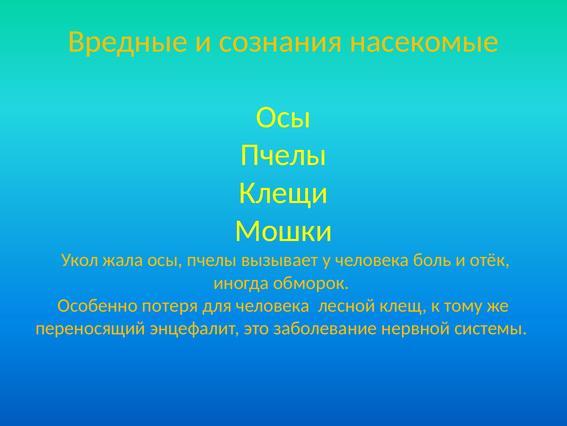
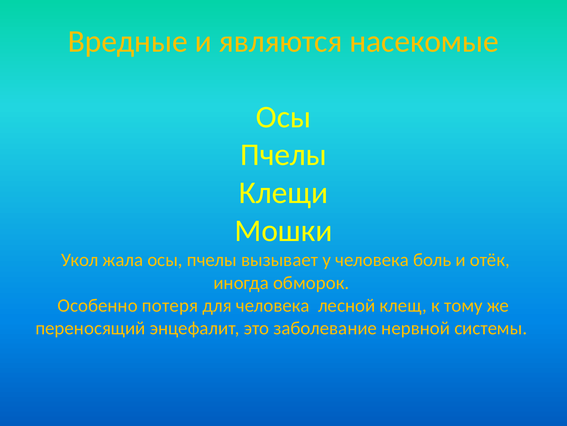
сознания: сознания -> являются (281, 41)
